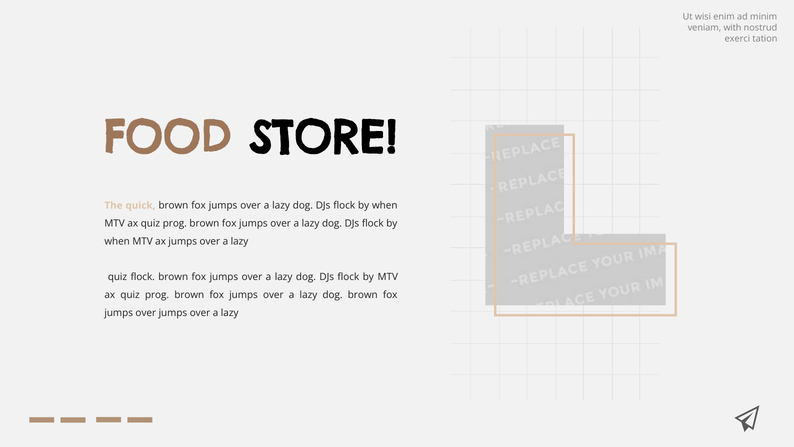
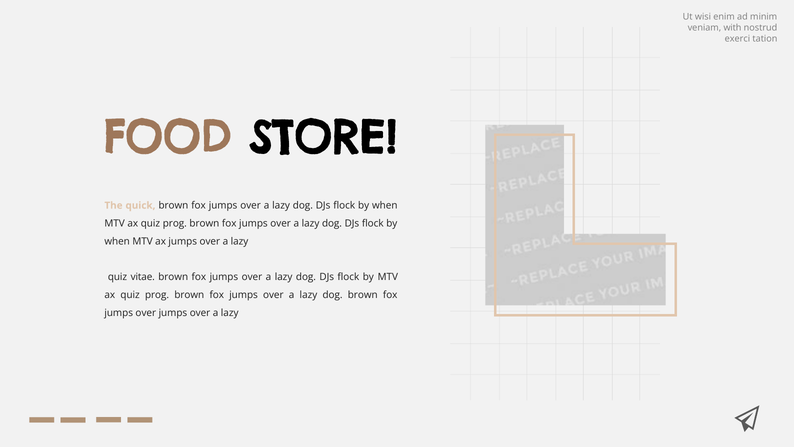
quiz flock: flock -> vitae (143, 277)
